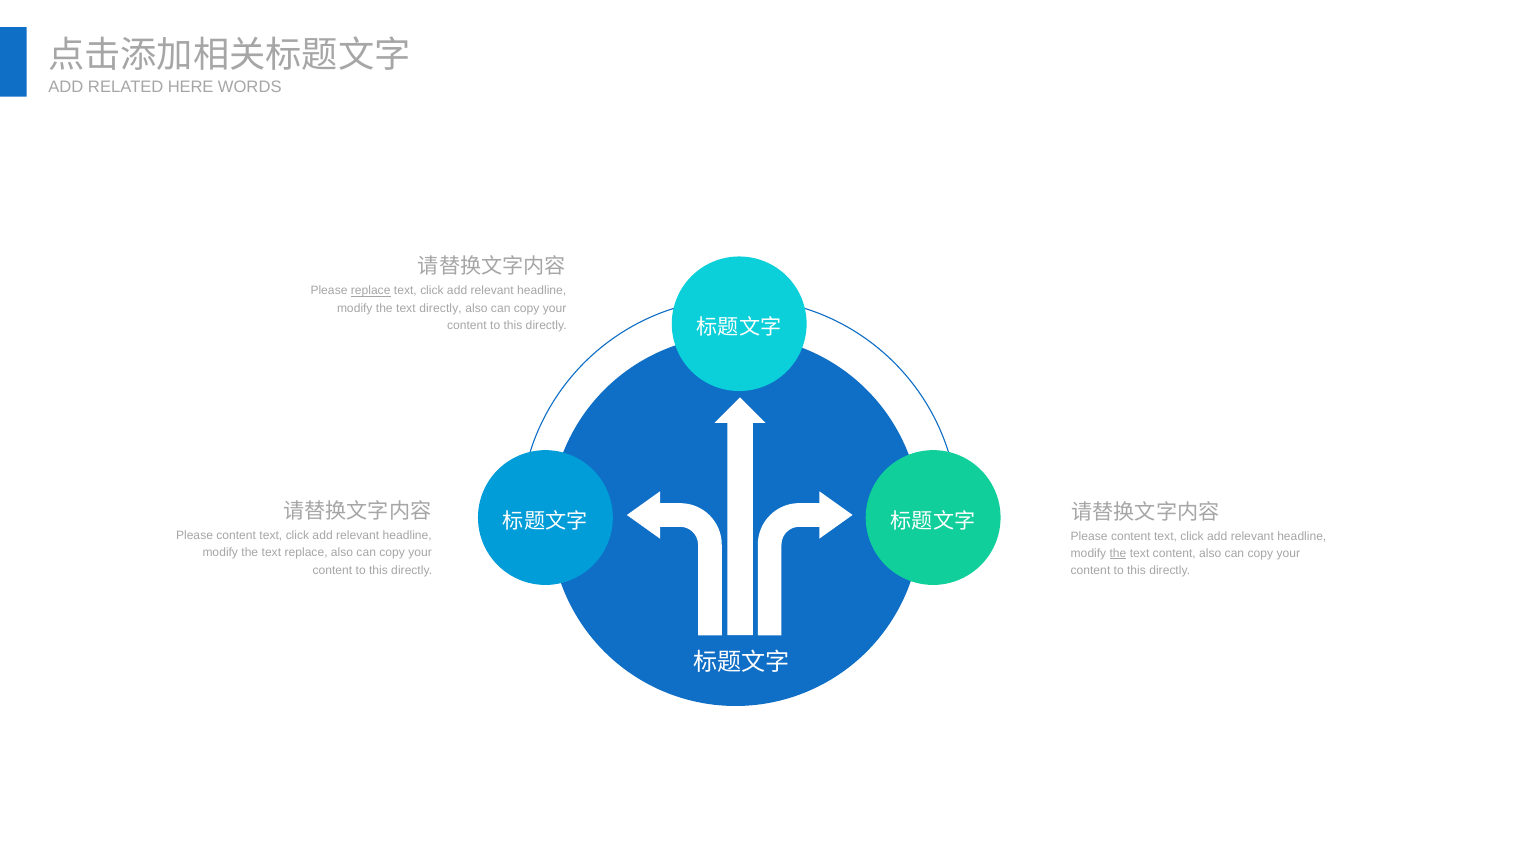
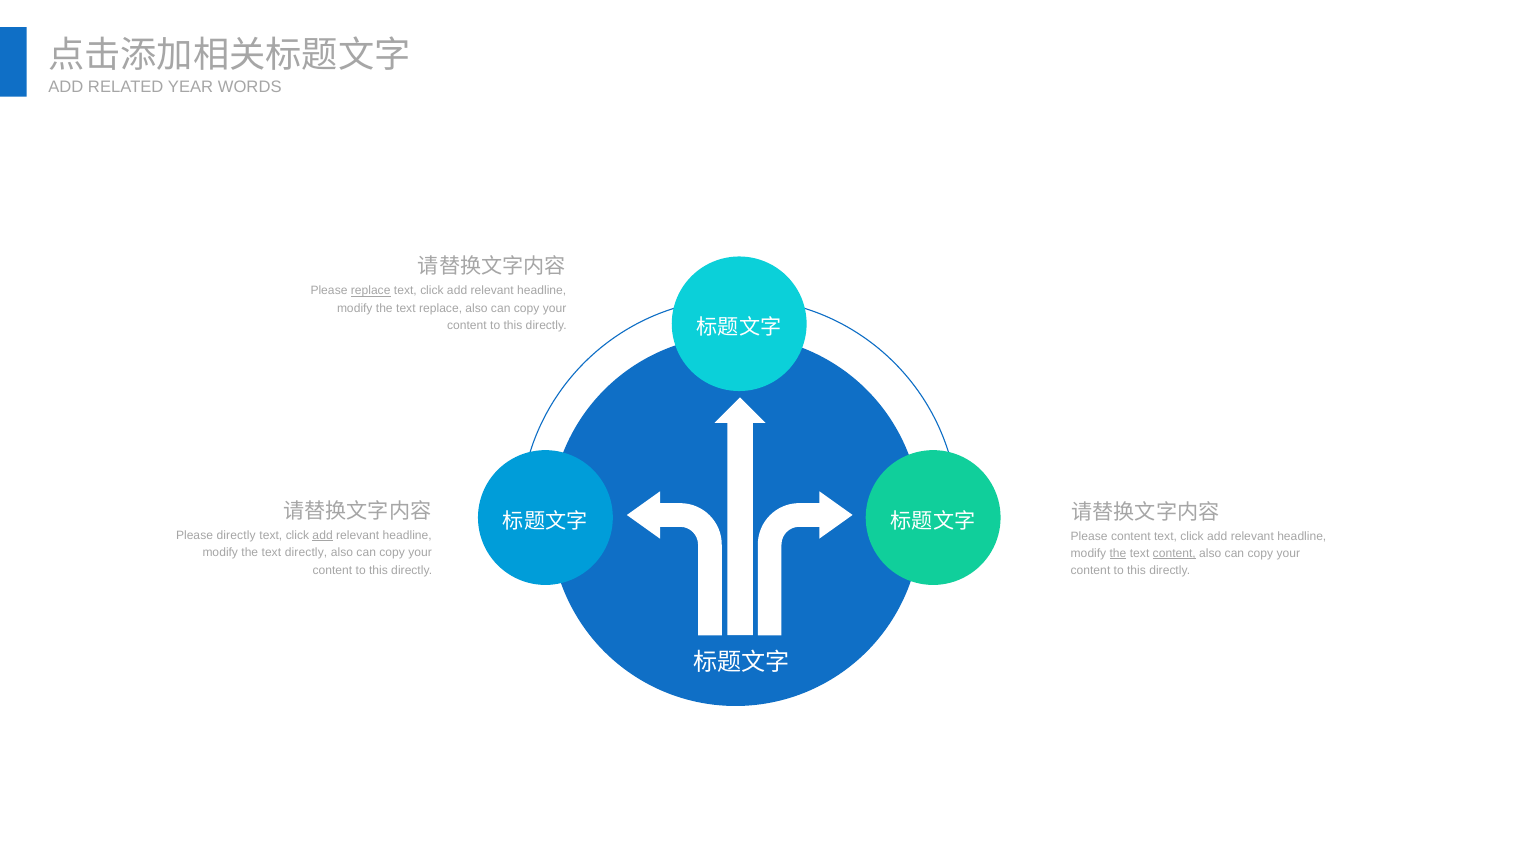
HERE: HERE -> YEAR (191, 87)
text directly: directly -> replace (441, 308)
content: content -> directly (236, 536)
add underline: none -> present (323, 536)
text replace: replace -> directly (306, 553)
content underline: none -> present (1174, 554)
